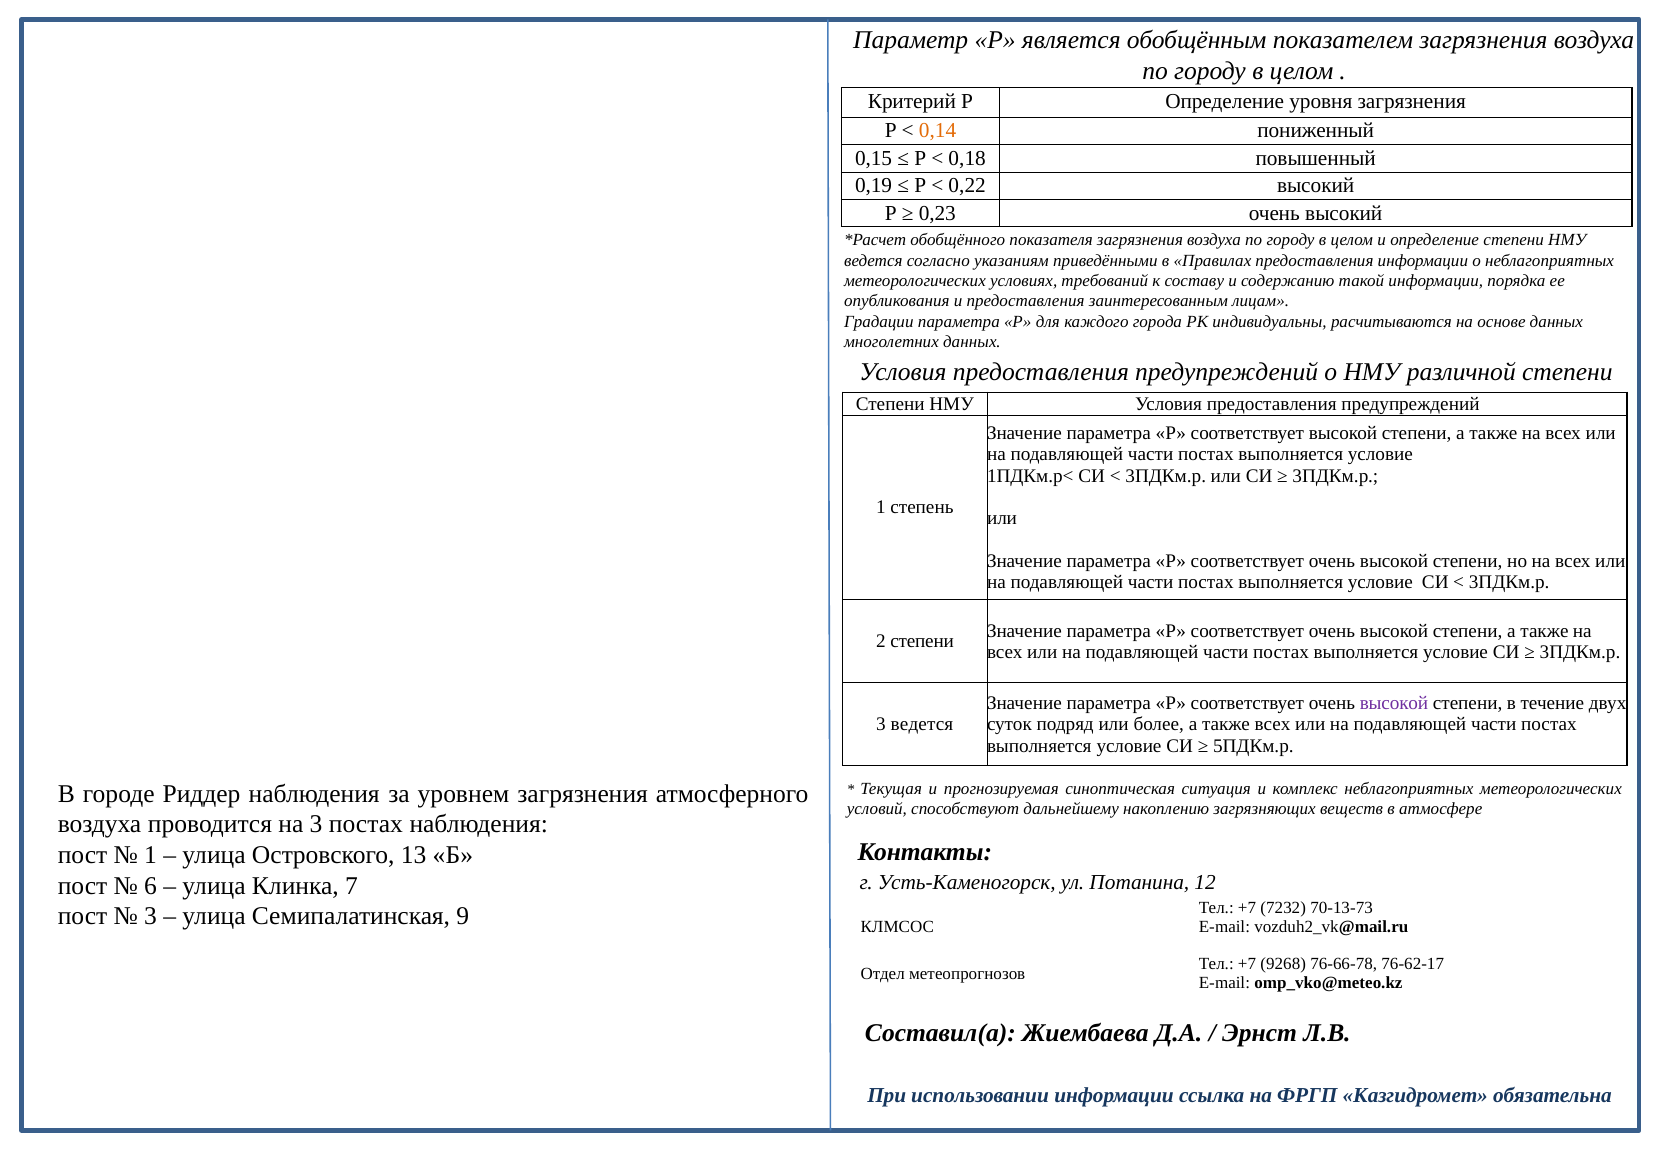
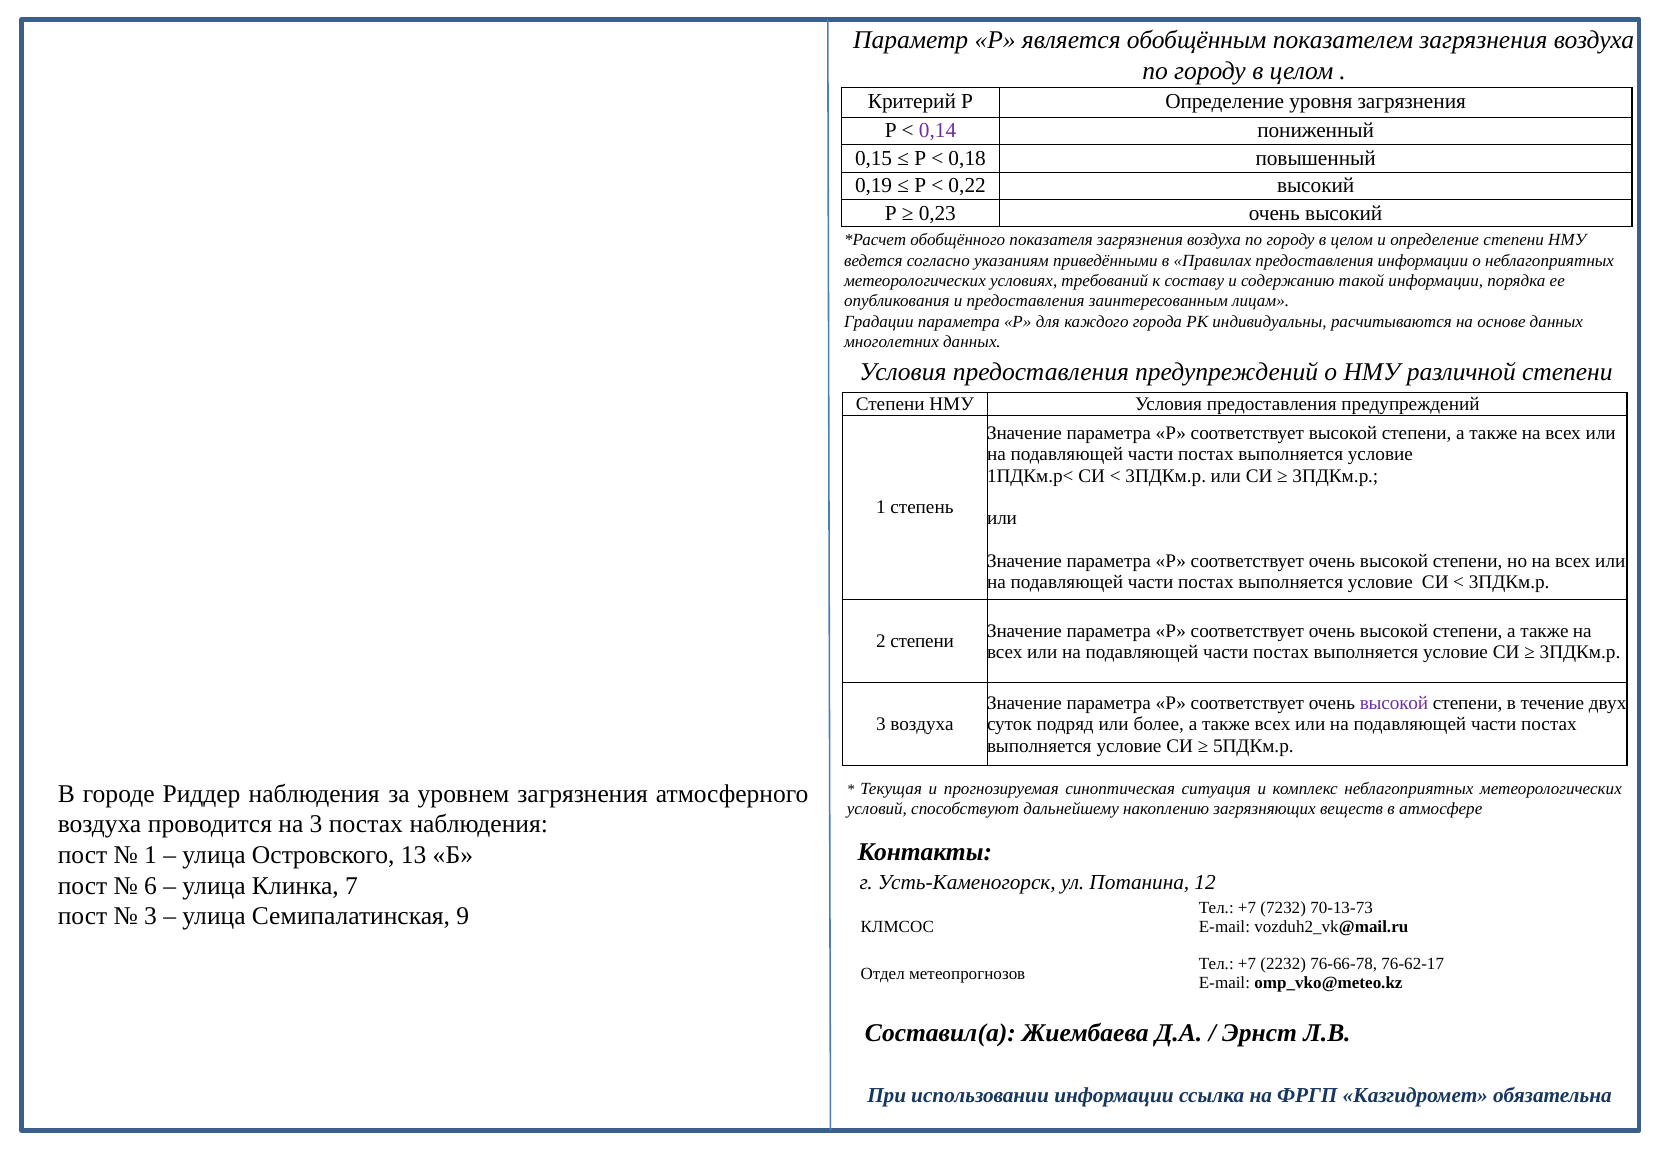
0,14 colour: orange -> purple (938, 131)
3 ведется: ведется -> воздуха (922, 724)
9268: 9268 -> 2232 (1283, 964)
